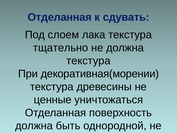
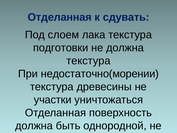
тщательно: тщательно -> подготовки (61, 48)
декоративная(морении: декоративная(морении -> недостаточно(морении (100, 74)
ценные: ценные -> участки (53, 100)
